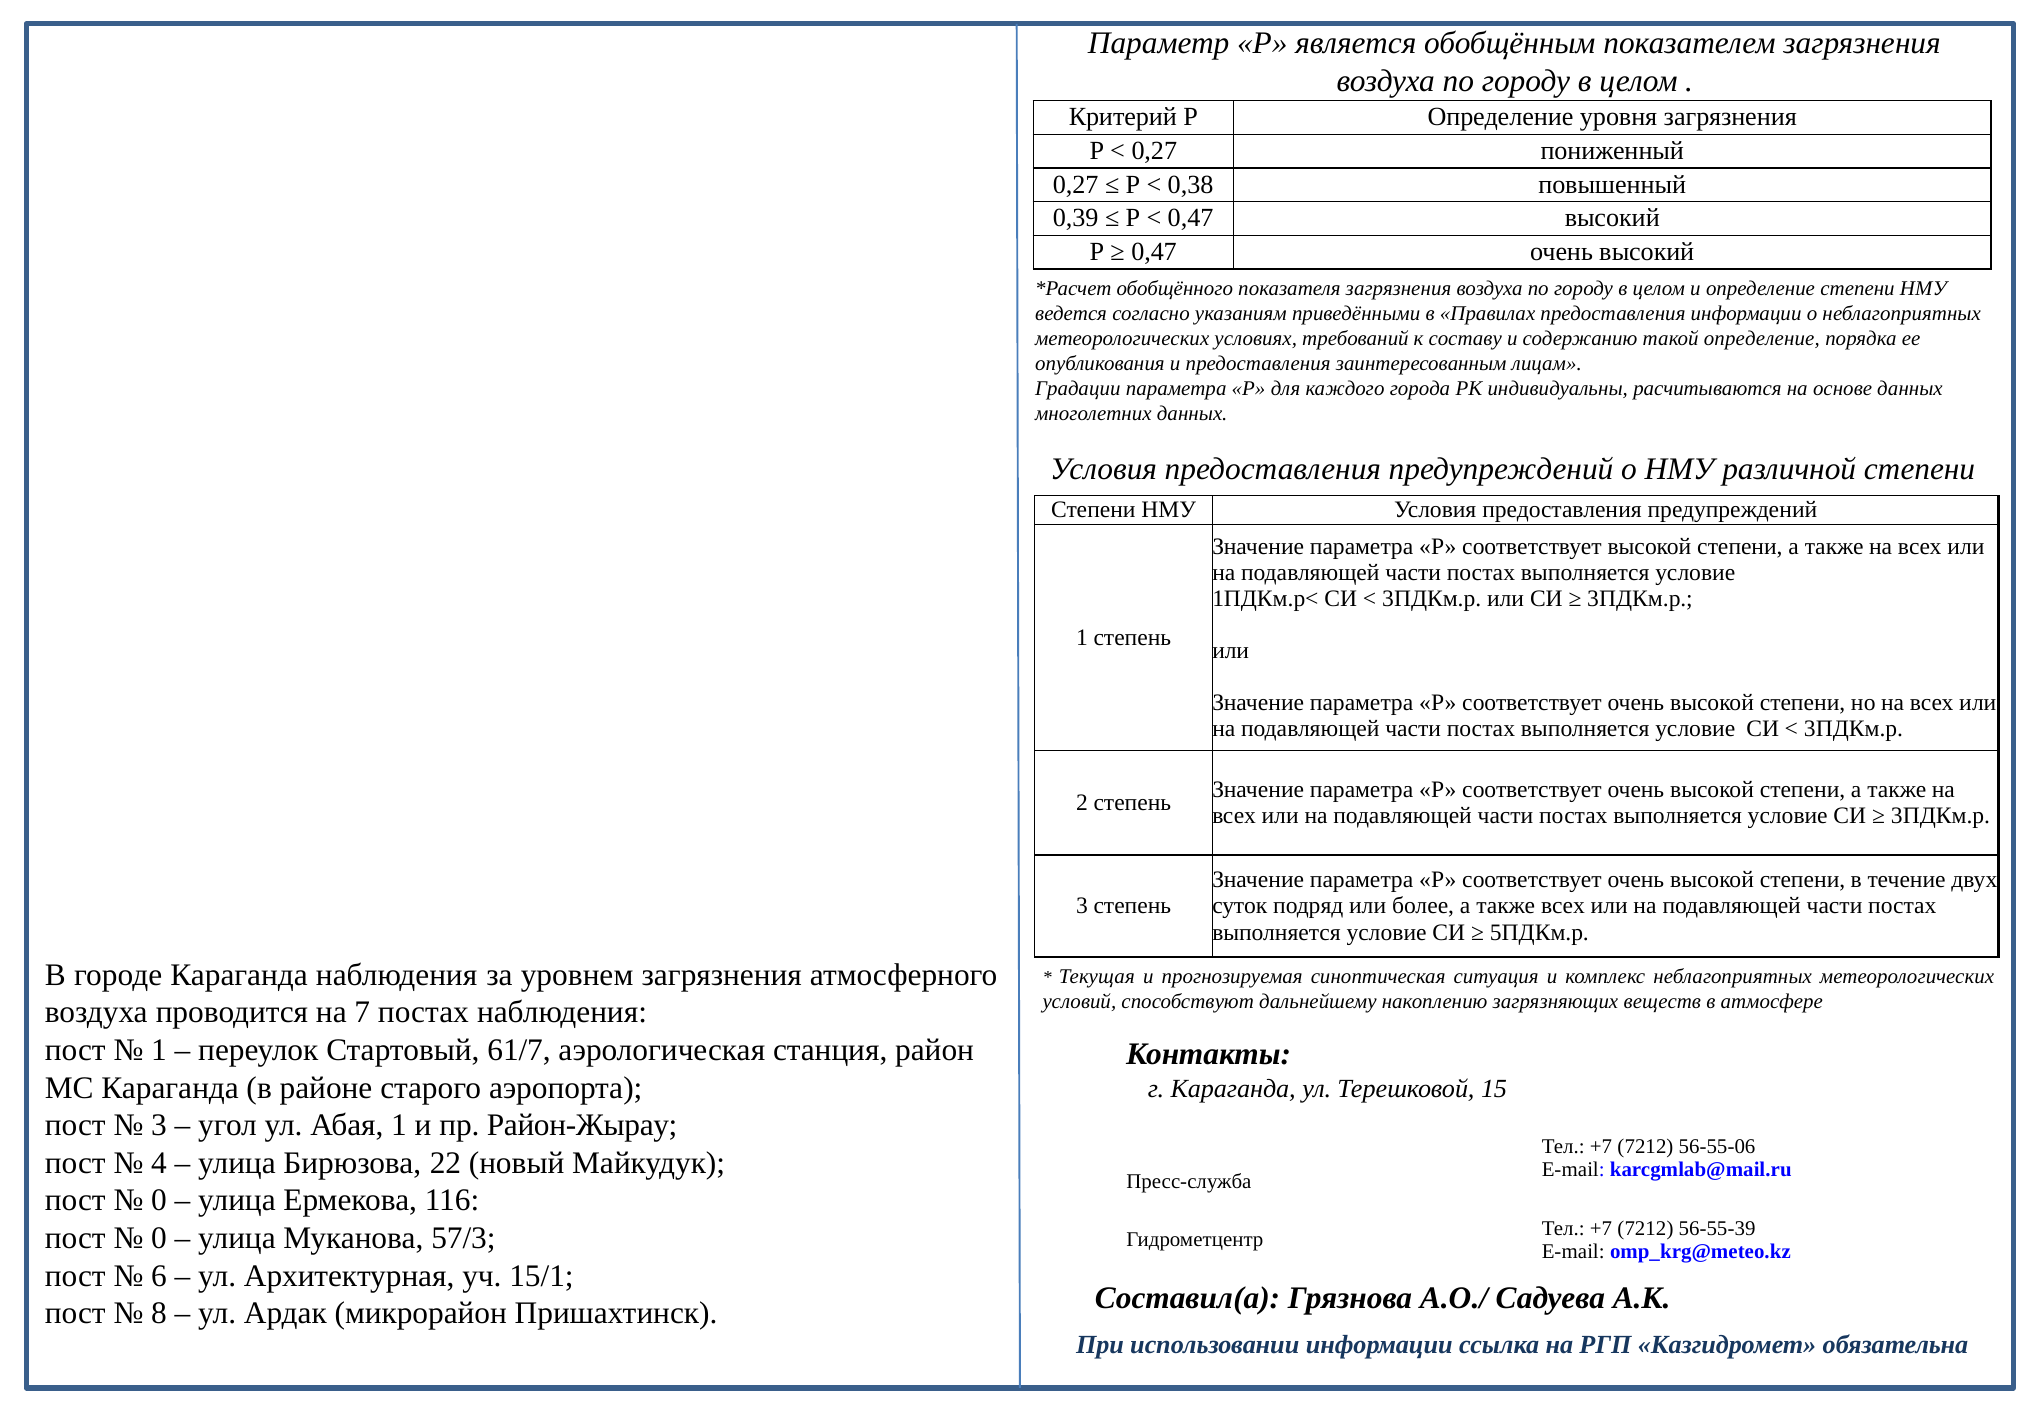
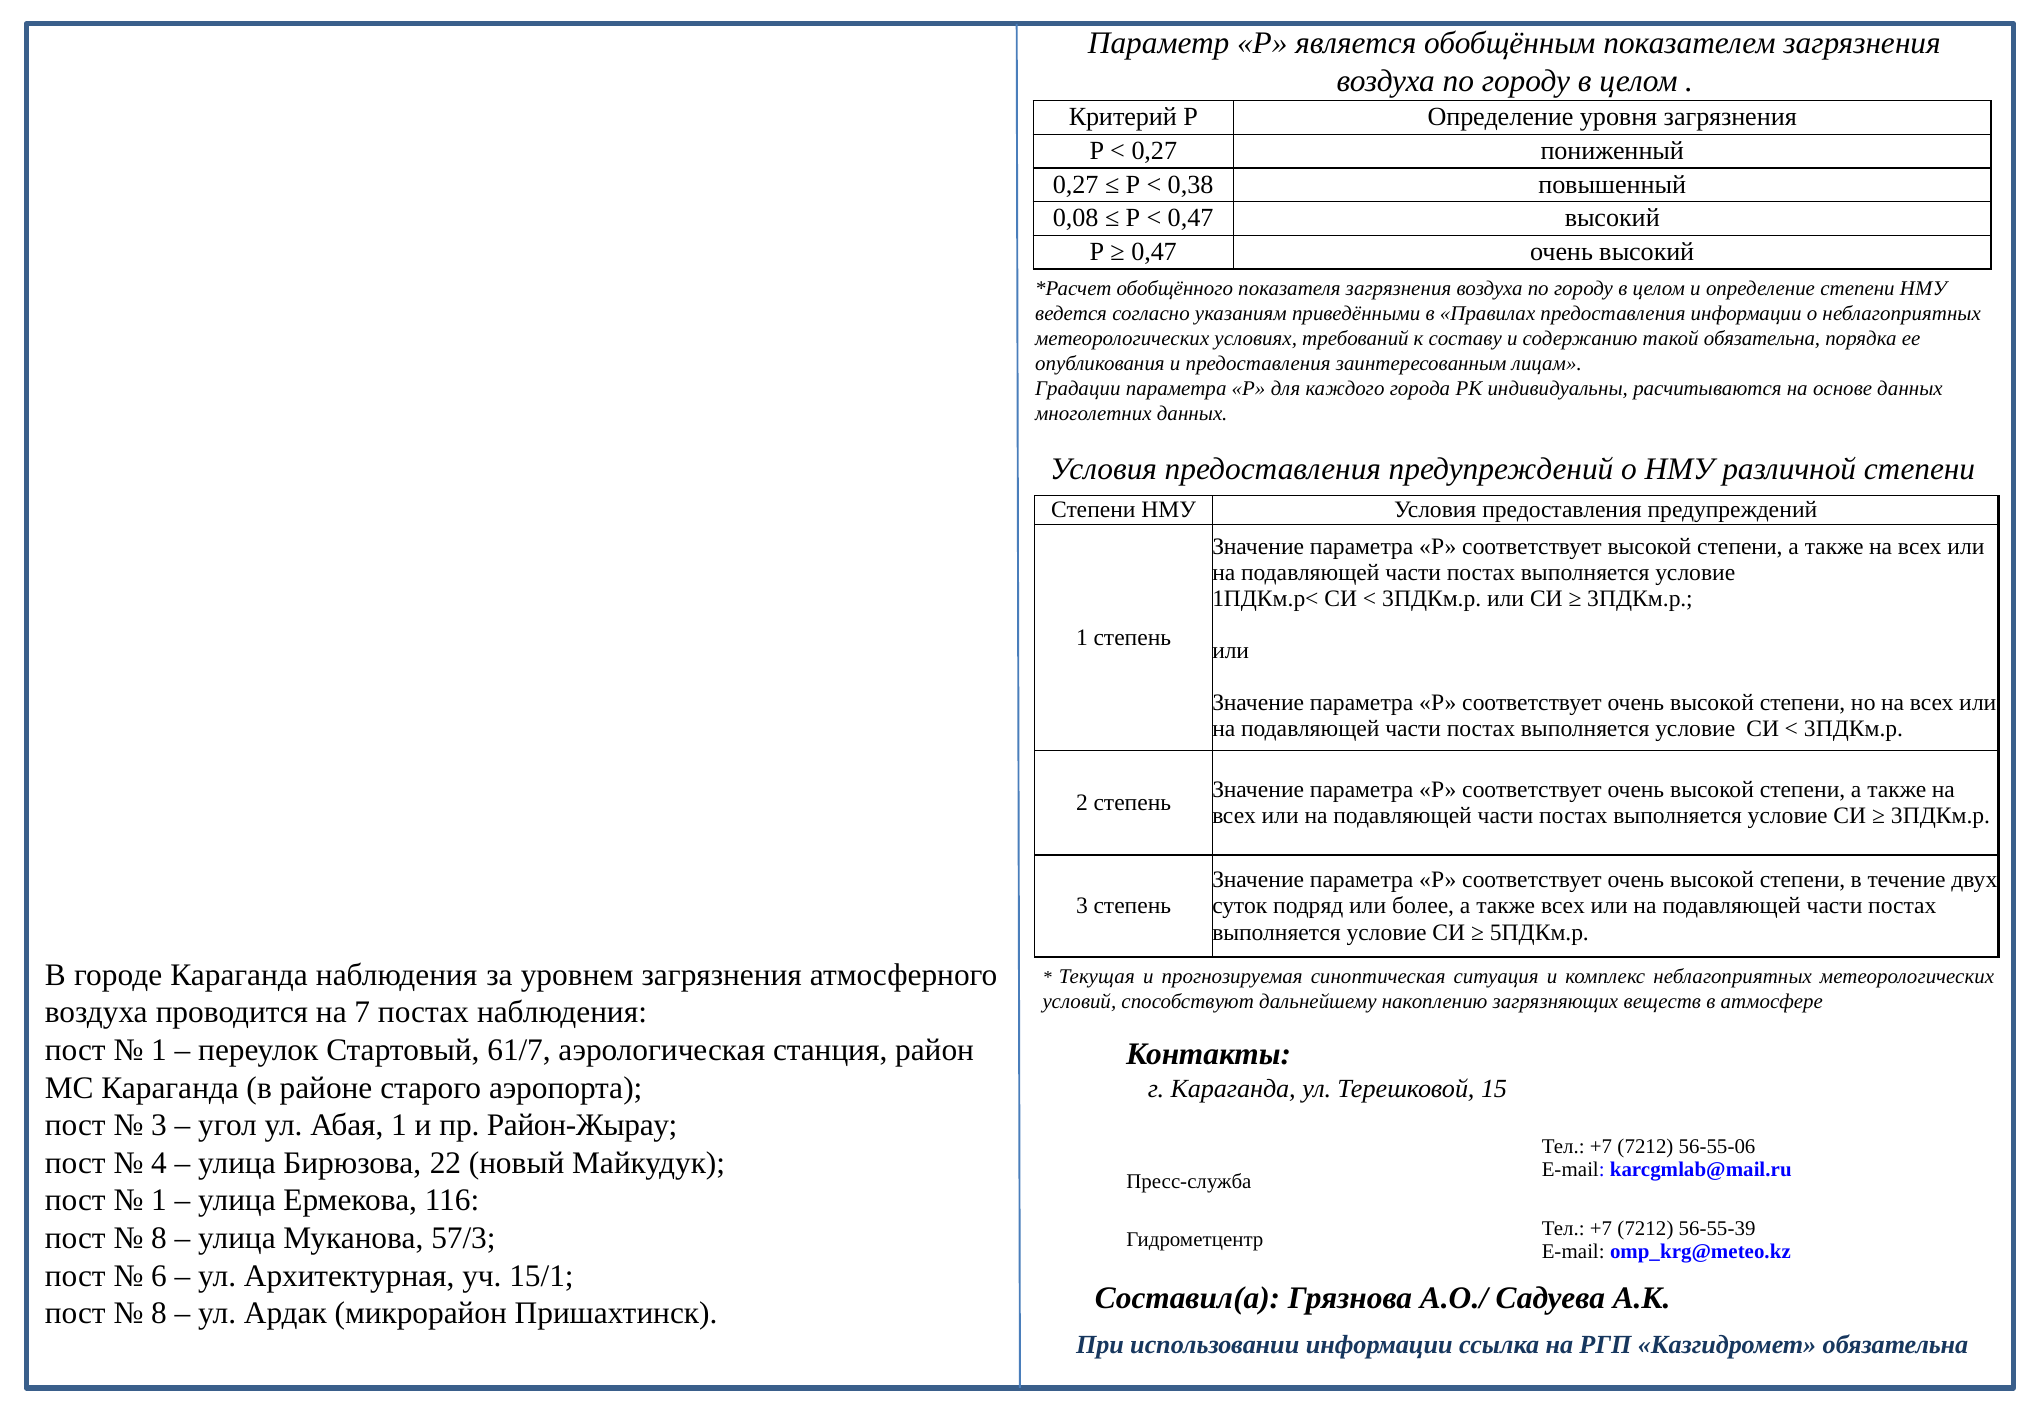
0,39: 0,39 -> 0,08 (1076, 218)
такой определение: определение -> обязательна (1762, 338)
0: 0 -> 1 (159, 1201)
0: 0 -> 8 (159, 1239)
